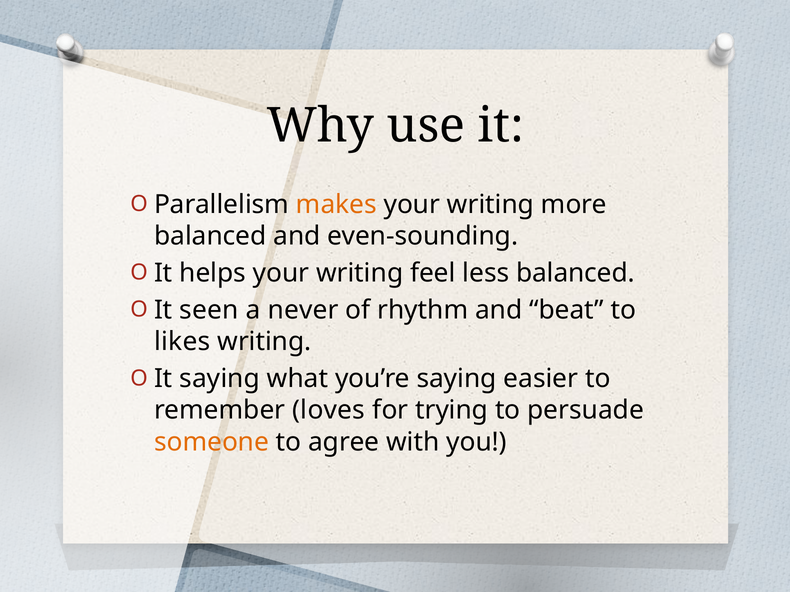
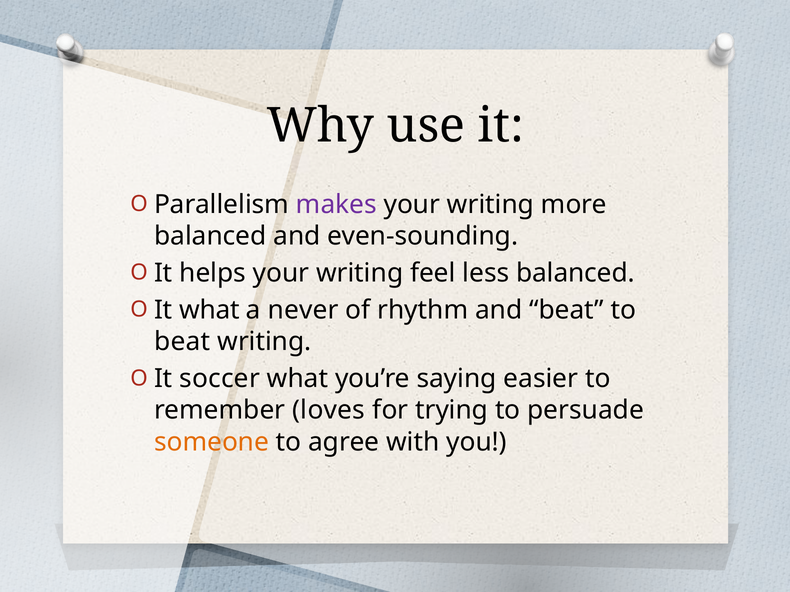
makes colour: orange -> purple (336, 205)
It seen: seen -> what (209, 310)
likes: likes -> beat (182, 342)
It saying: saying -> soccer (220, 379)
